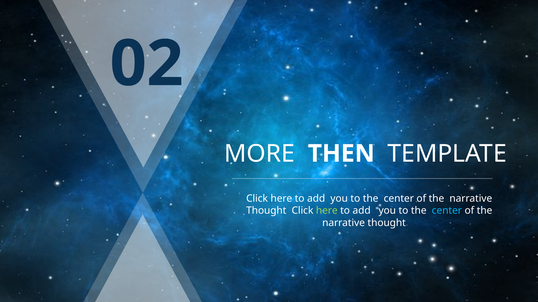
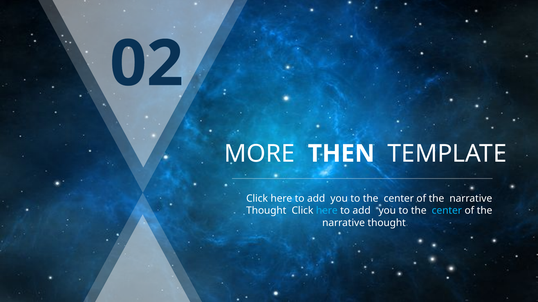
here colour: light green -> light blue (327, 211)
